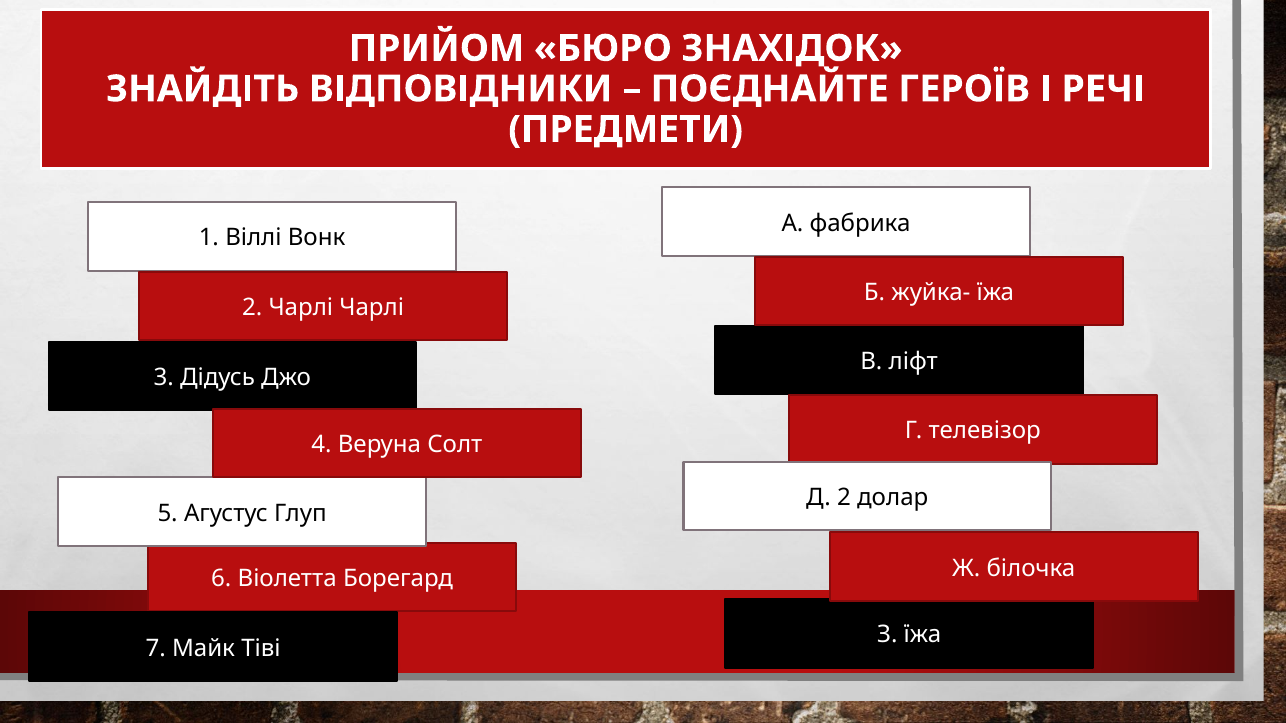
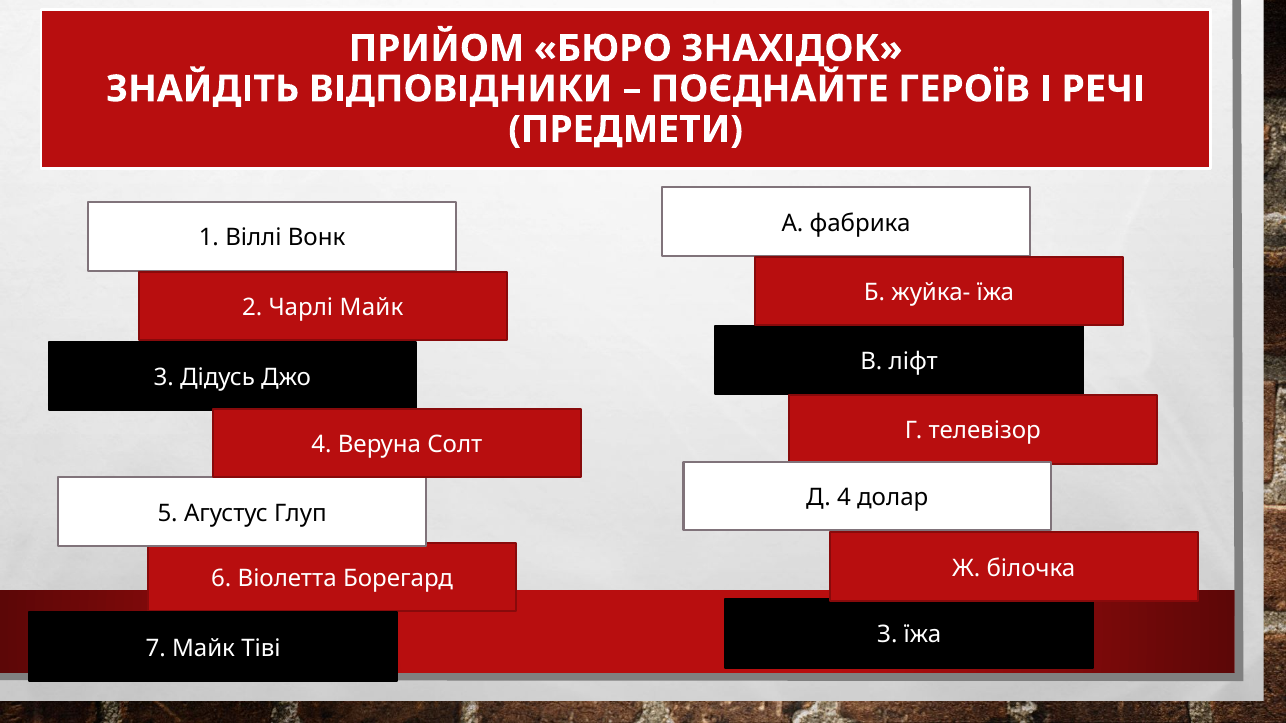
Чарлі Чарлі: Чарлі -> Майк (372, 308)
Д 2: 2 -> 4 (844, 498)
